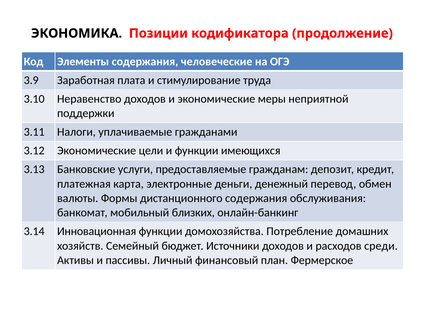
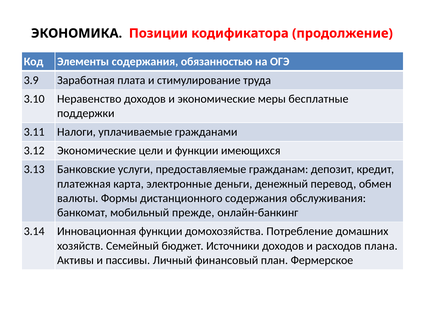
человеческие: человеческие -> обязанностью (217, 62)
неприятной: неприятной -> бесплатные (318, 99)
близких: близких -> прежде (193, 213)
среди: среди -> плана (381, 246)
